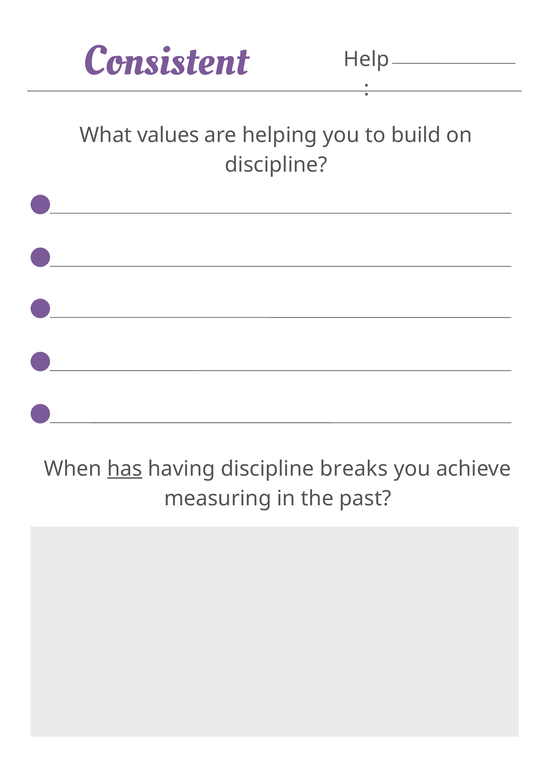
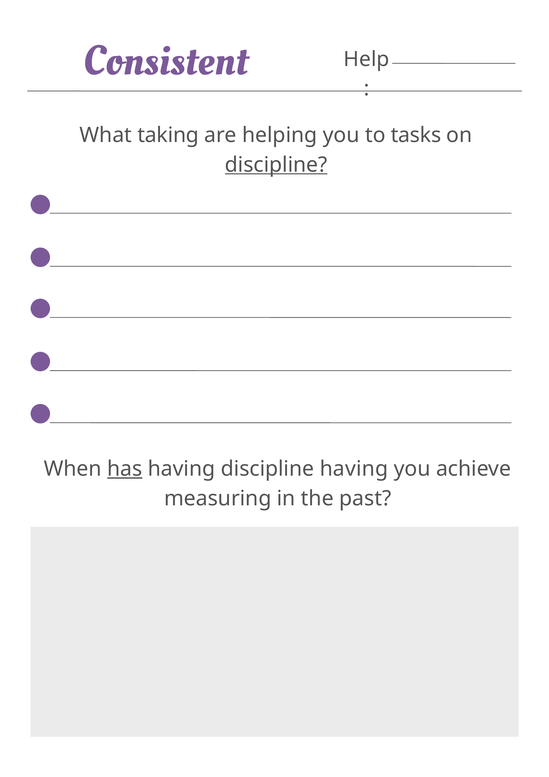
values: values -> taking (168, 135)
build: build -> tasks (416, 135)
discipline underline: none -> present (276, 165)
discipline breaks: breaks -> having (354, 469)
